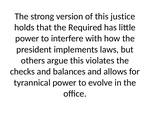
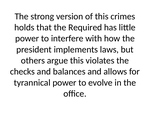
justice: justice -> crimes (123, 16)
